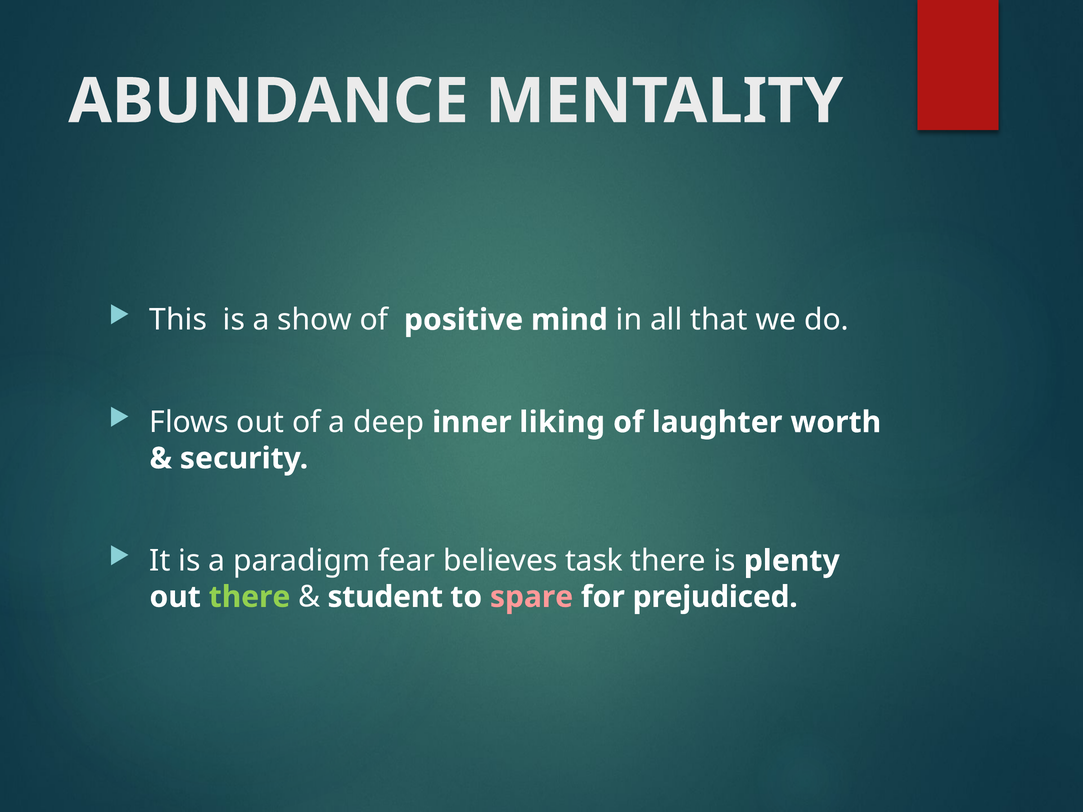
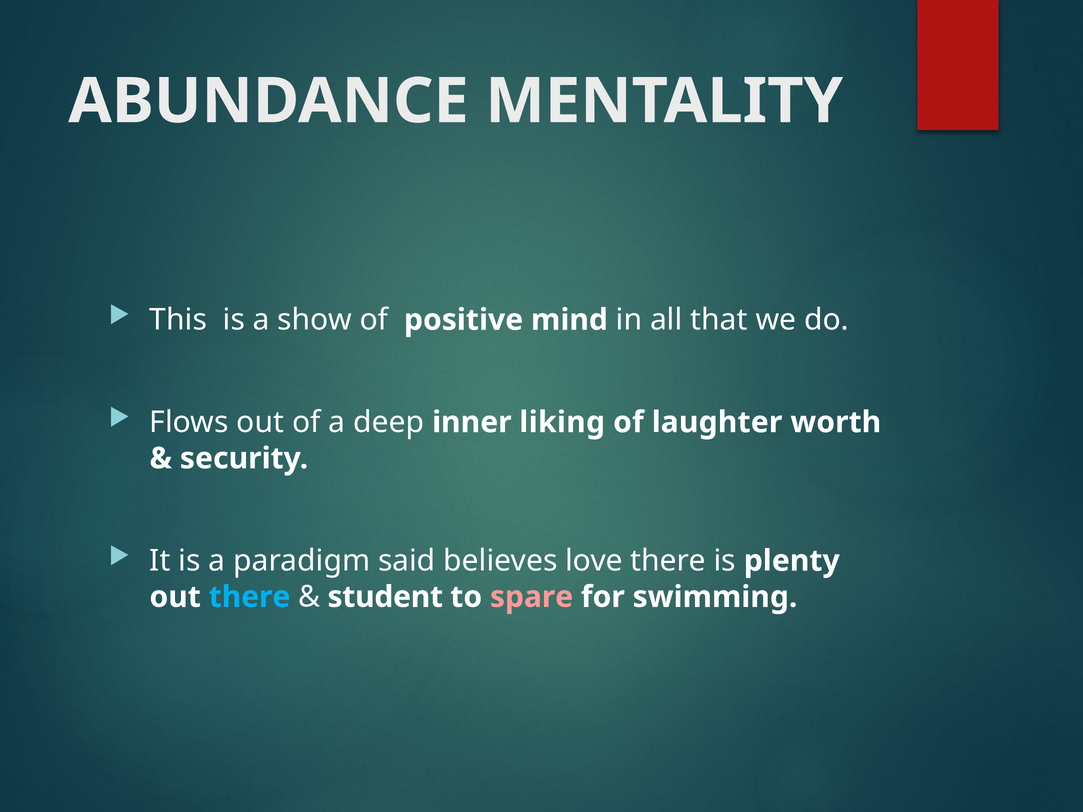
fear: fear -> said (407, 561)
task: task -> love (594, 561)
there colour: light green -> light blue (250, 597)
prejudiced: prejudiced -> swimming (715, 597)
